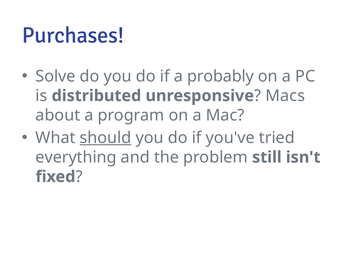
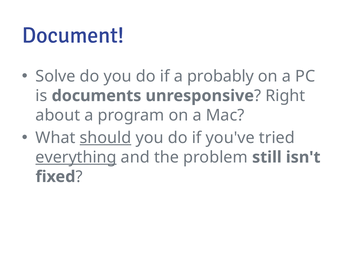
Purchases: Purchases -> Document (73, 35)
distributed: distributed -> documents (96, 96)
Macs: Macs -> Right (285, 96)
everything underline: none -> present (76, 157)
